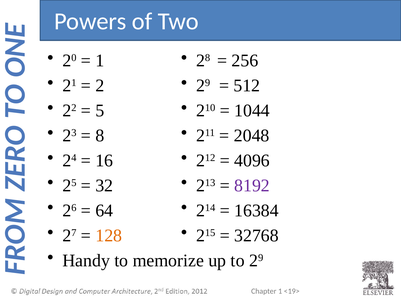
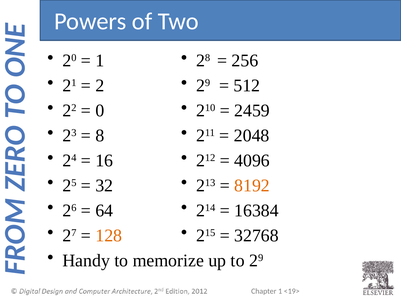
5: 5 -> 0 (100, 111)
1044: 1044 -> 2459 (252, 111)
8192 colour: purple -> orange (252, 185)
